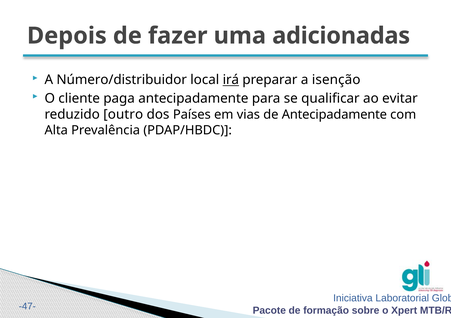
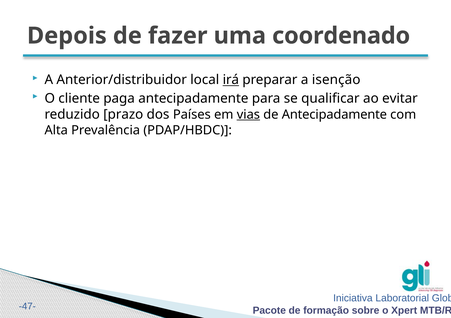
adicionadas: adicionadas -> coordenado (341, 36)
Número/distribuidor: Número/distribuidor -> Anterior/distribuidor (122, 80)
outro: outro -> prazo (123, 115)
vias underline: none -> present (248, 115)
